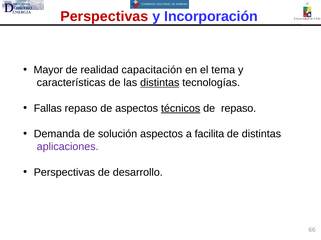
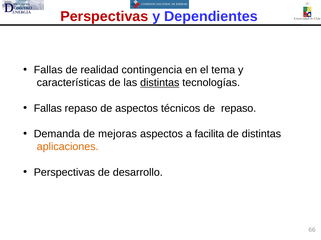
Incorporación: Incorporación -> Dependientes (211, 16)
Mayor: Mayor -> Fallas (48, 70)
capacitación: capacitación -> contingencia (152, 70)
técnicos underline: present -> none (181, 109)
solución: solución -> mejoras (118, 134)
aplicaciones colour: purple -> orange (68, 147)
